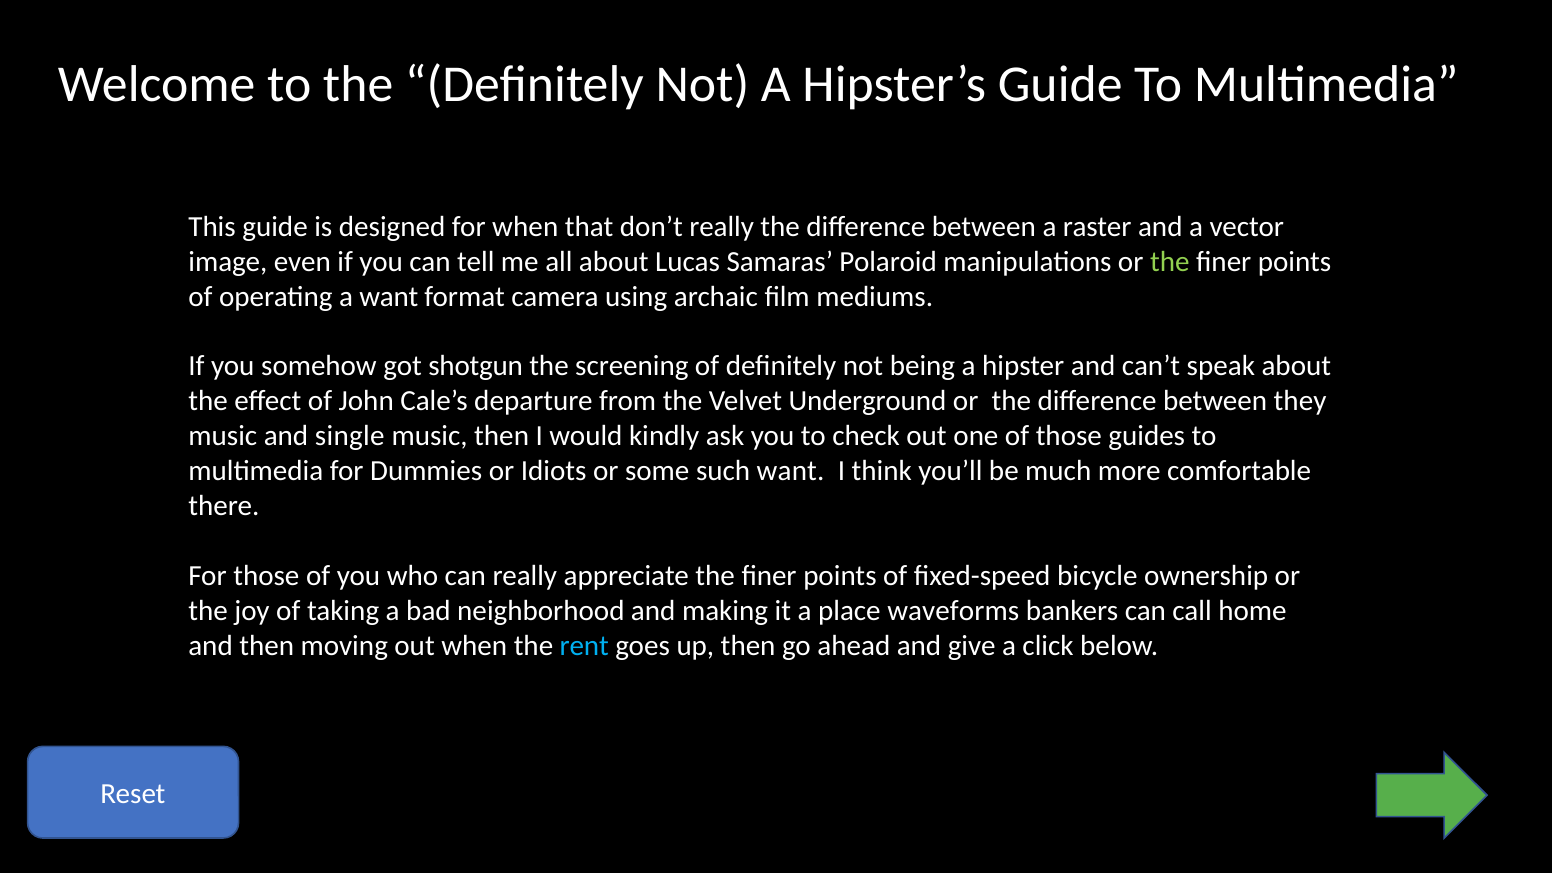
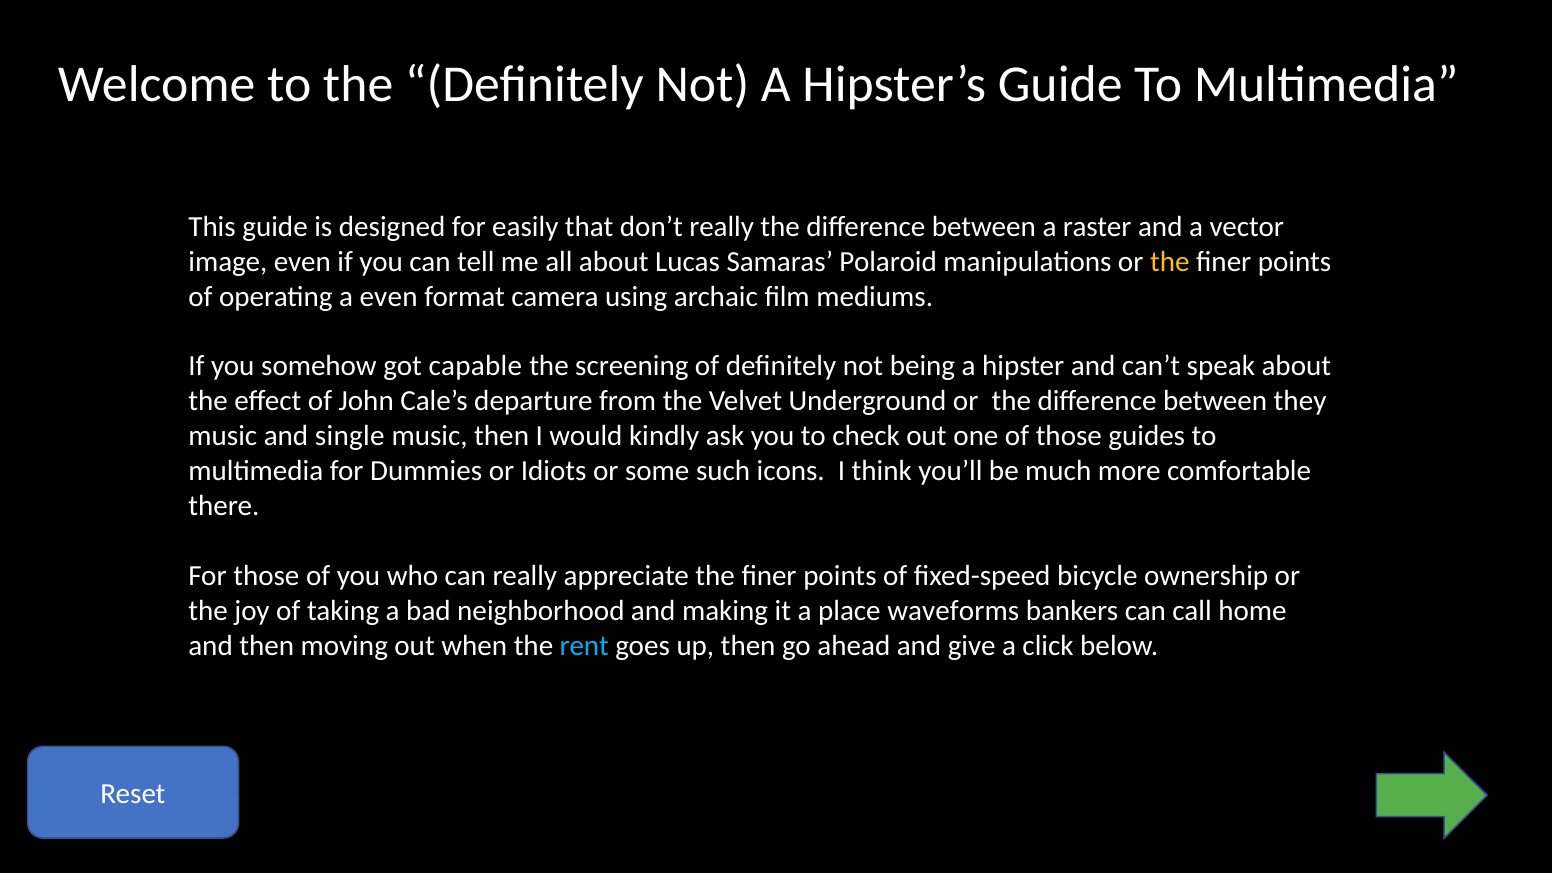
for when: when -> easily (525, 227)
the colour: light green -> yellow (1170, 262)
a want: want -> even (389, 296)
shotgun: shotgun -> capable (475, 366)
such want: want -> icons (791, 471)
